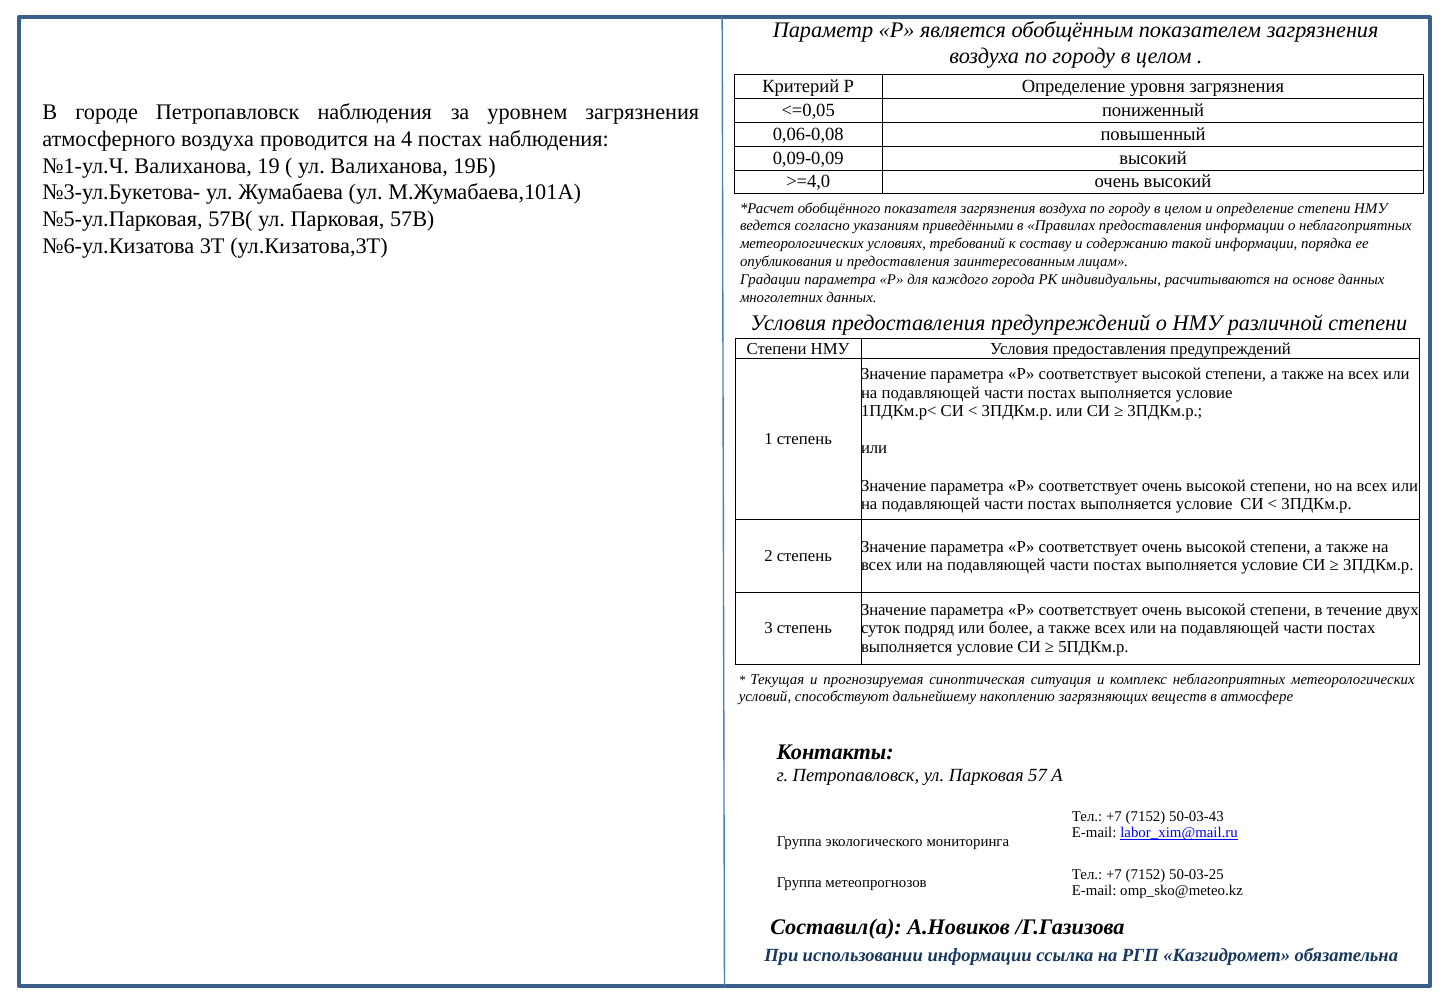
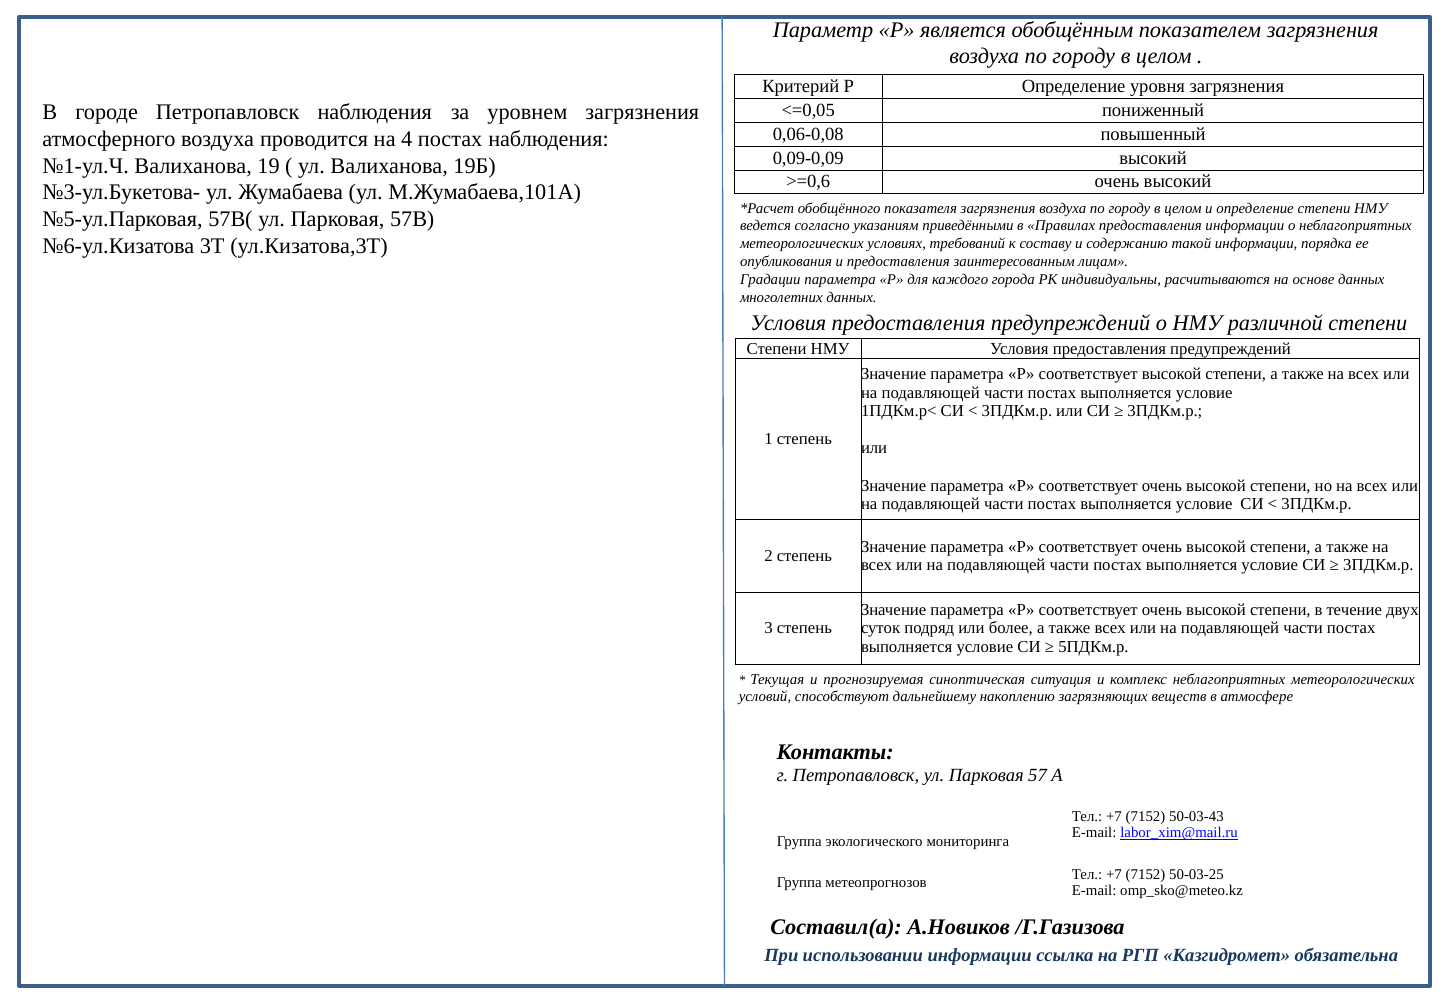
>=4,0: >=4,0 -> >=0,6 (808, 182)
